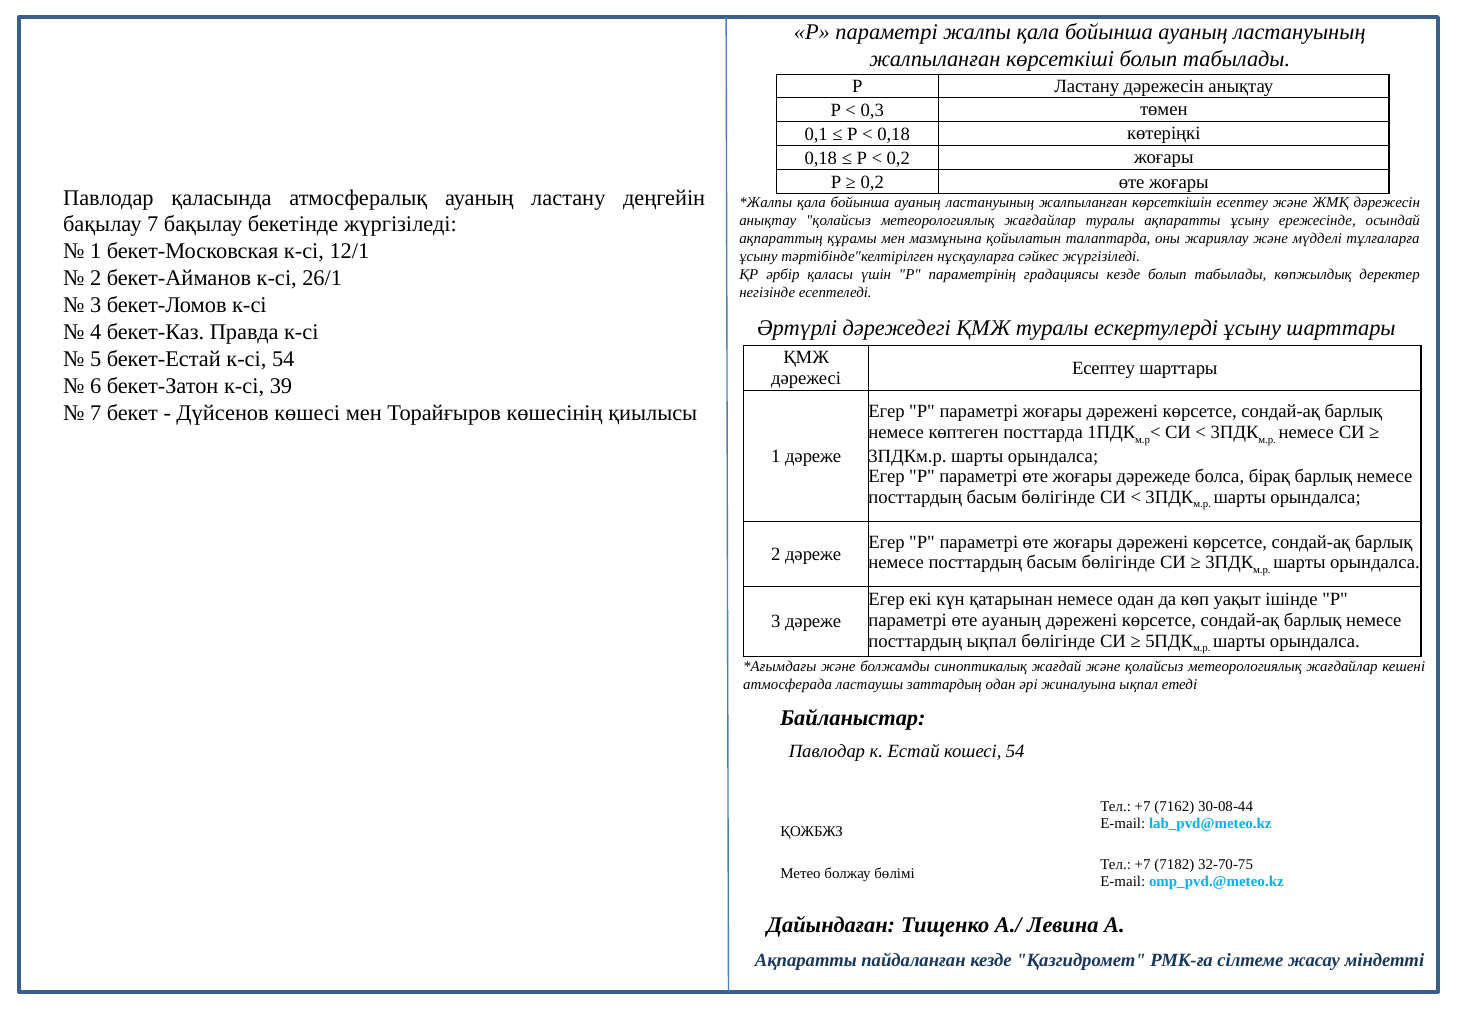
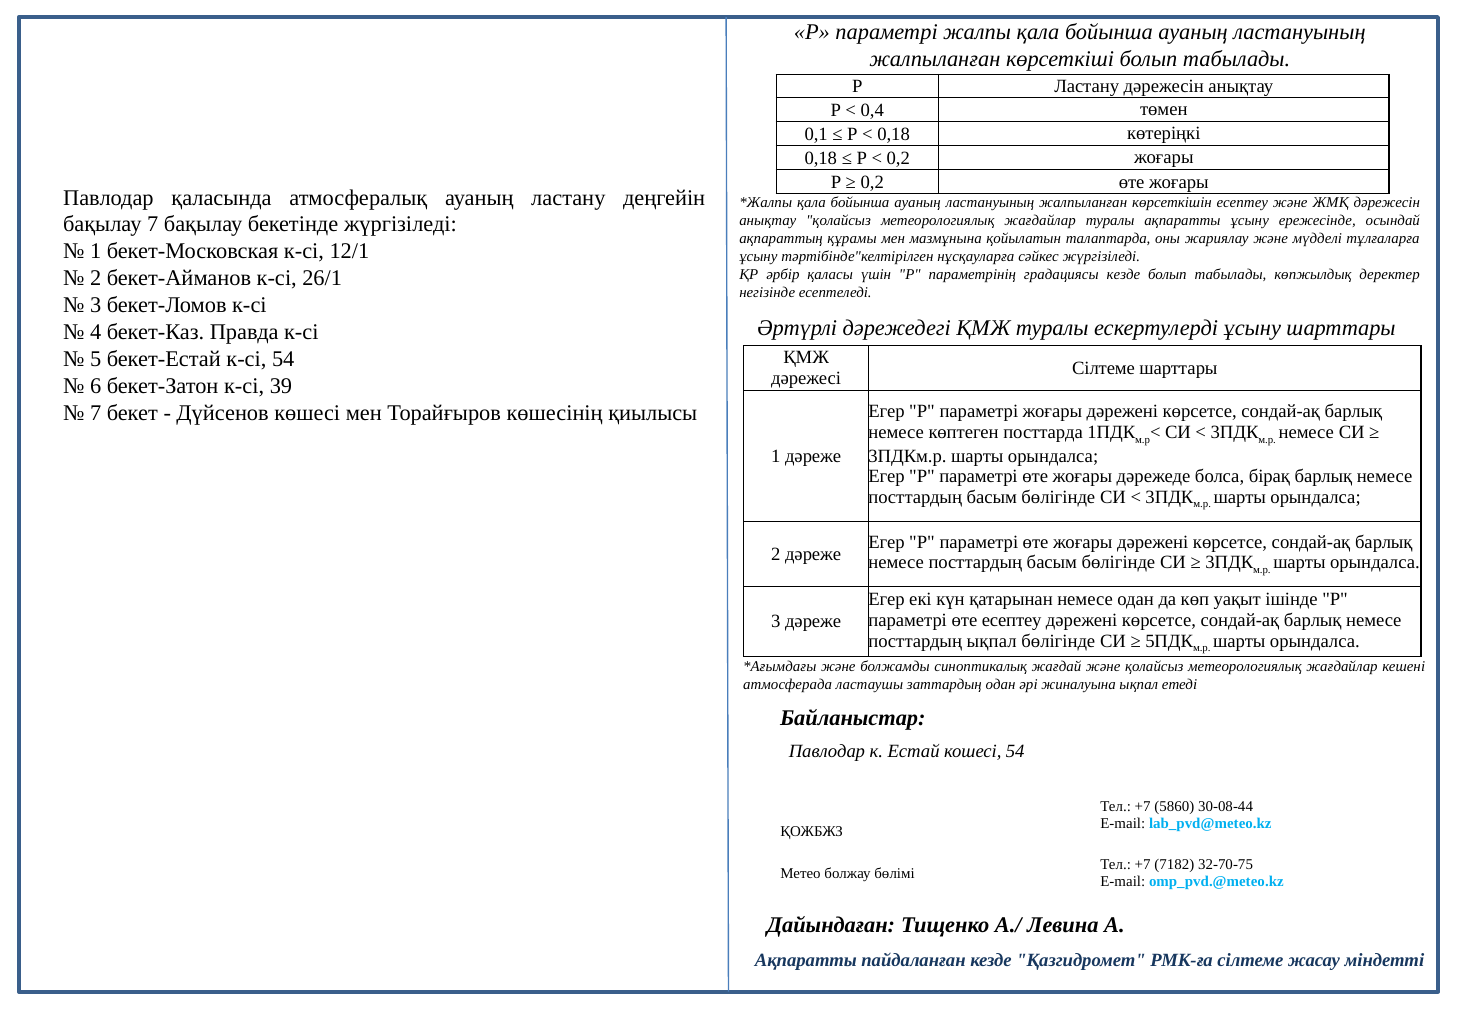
0,3: 0,3 -> 0,4 (872, 110)
Есептеу: Есептеу -> Сілтеме (1104, 368)
өте ауаның: ауаның -> есептеу (1012, 620)
7162: 7162 -> 5860 (1174, 806)
